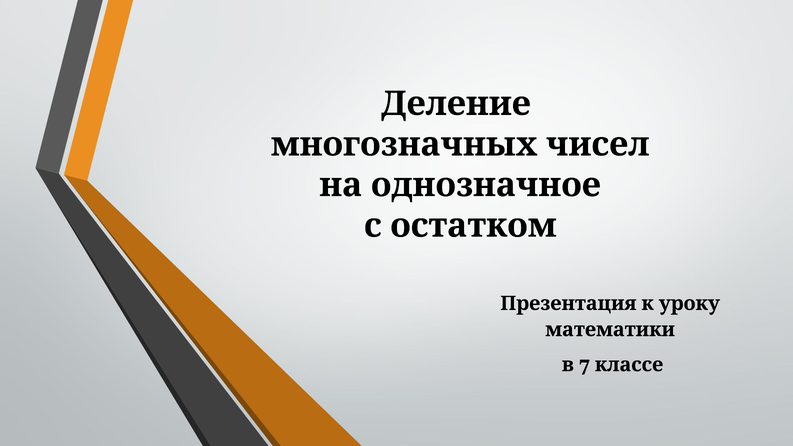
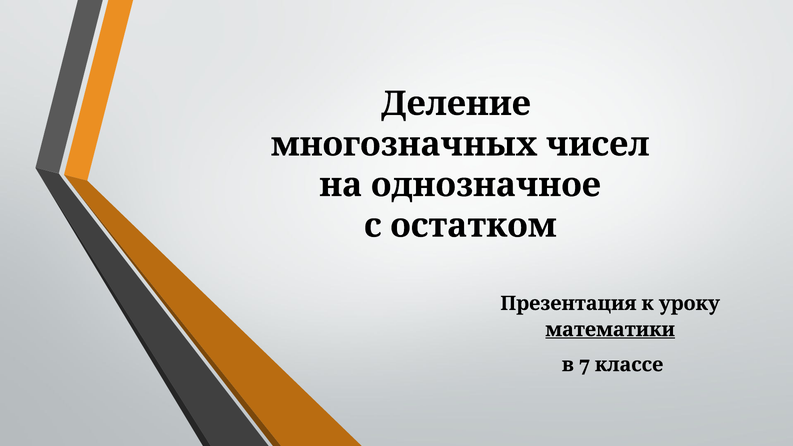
математики underline: none -> present (610, 330)
